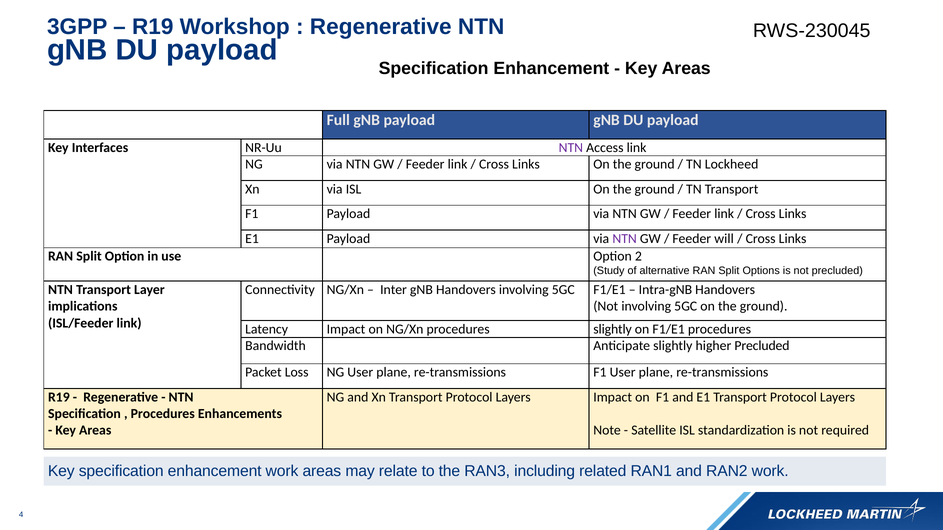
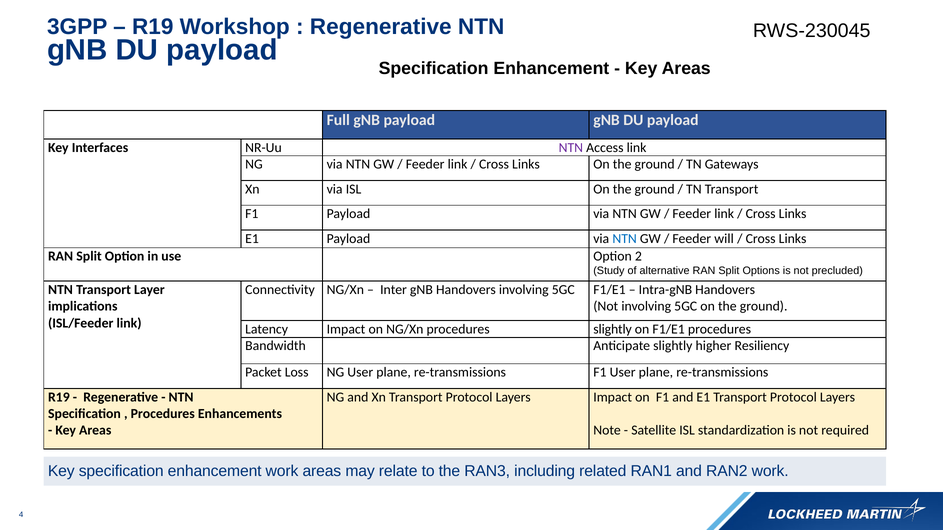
Lockheed: Lockheed -> Gateways (732, 164)
NTN colour: purple -> blue (625, 239)
higher Precluded: Precluded -> Resiliency (762, 346)
